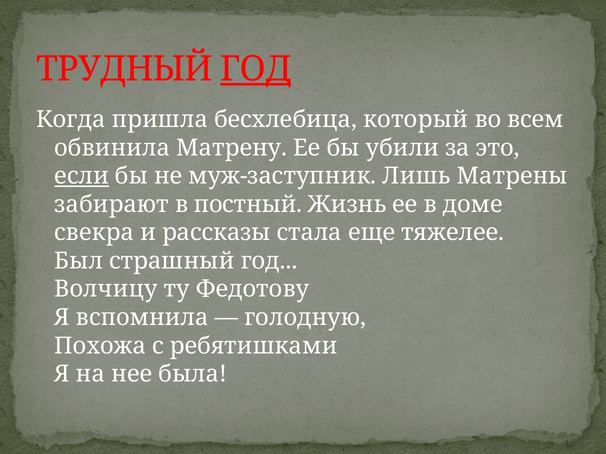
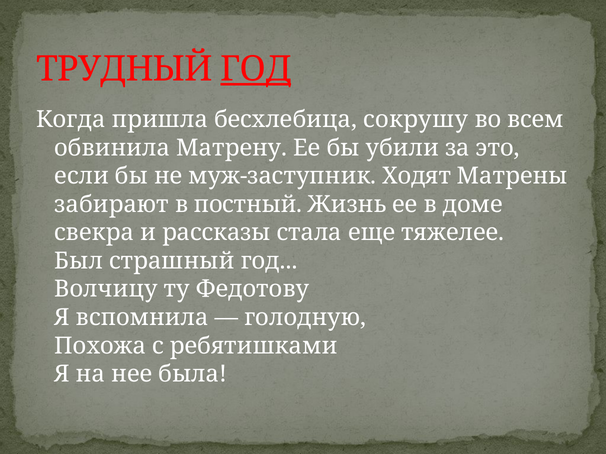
который: который -> сокрушу (416, 120)
если underline: present -> none (82, 176)
Лишь: Лишь -> Ходят (417, 176)
